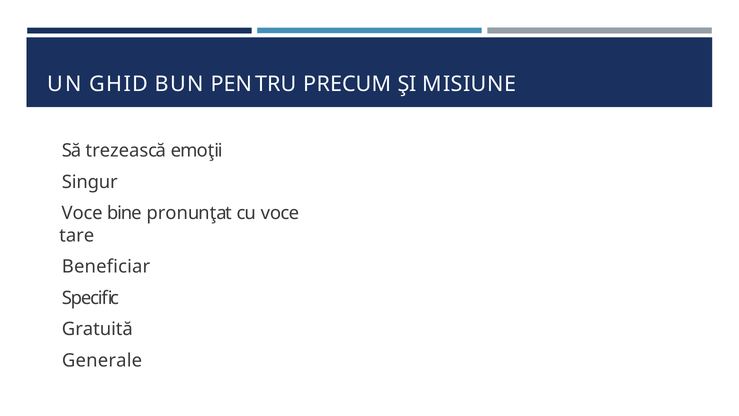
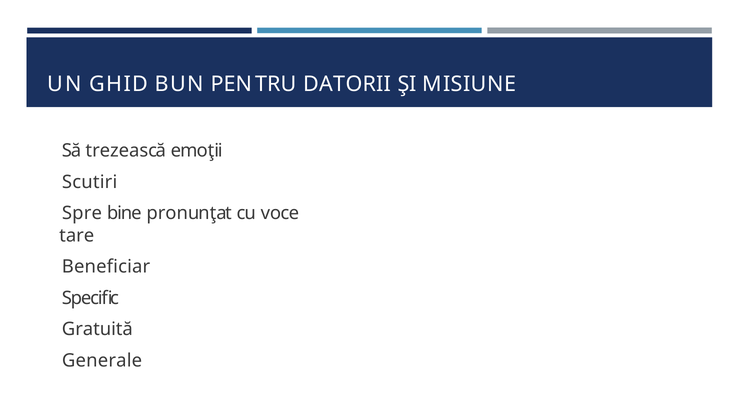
PRECUM: PRECUM -> DATORII (347, 84)
Singur: Singur -> Scutiri (90, 182)
Voce: Voce -> Spre (82, 213)
